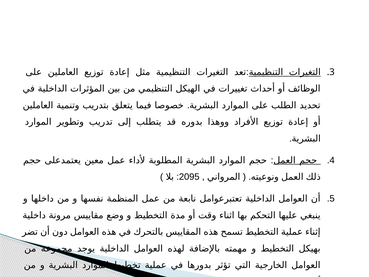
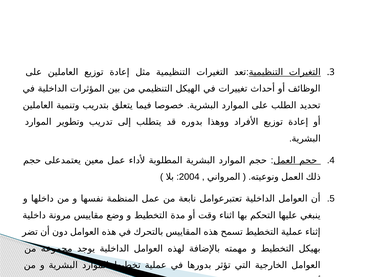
2095: 2095 -> 2004 (189, 177)
